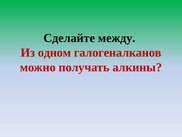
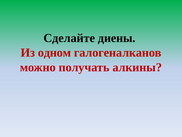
между: между -> диены (117, 38)
